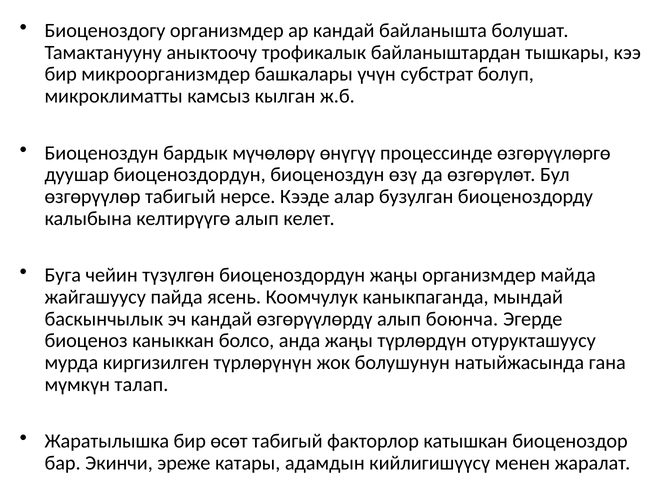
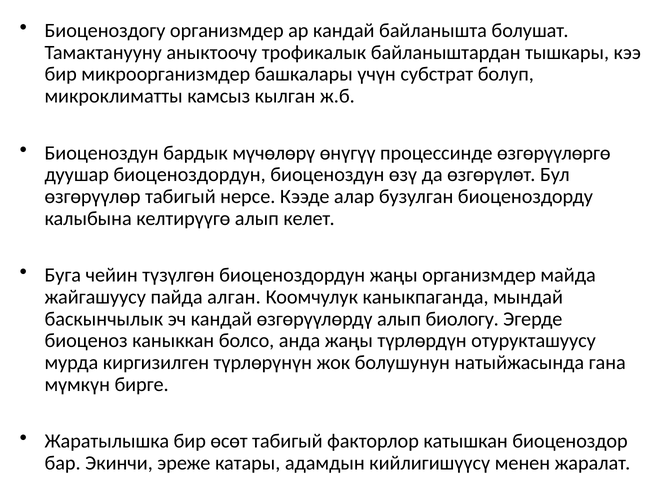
ясень: ясень -> алган (234, 297)
боюнча: боюнча -> биологу (462, 319)
талап: талап -> бирге (142, 385)
